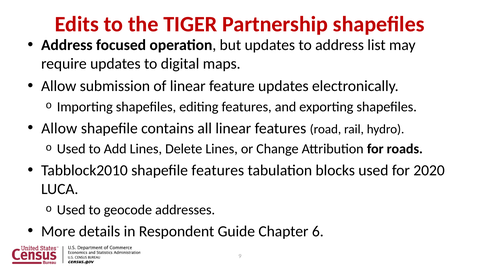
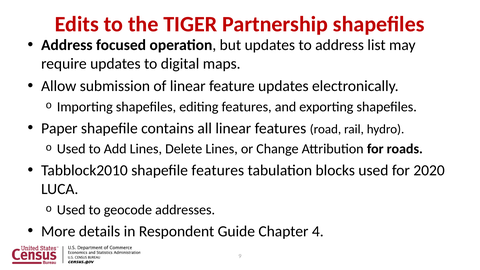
Allow: Allow -> Paper (59, 128)
6: 6 -> 4 (318, 231)
